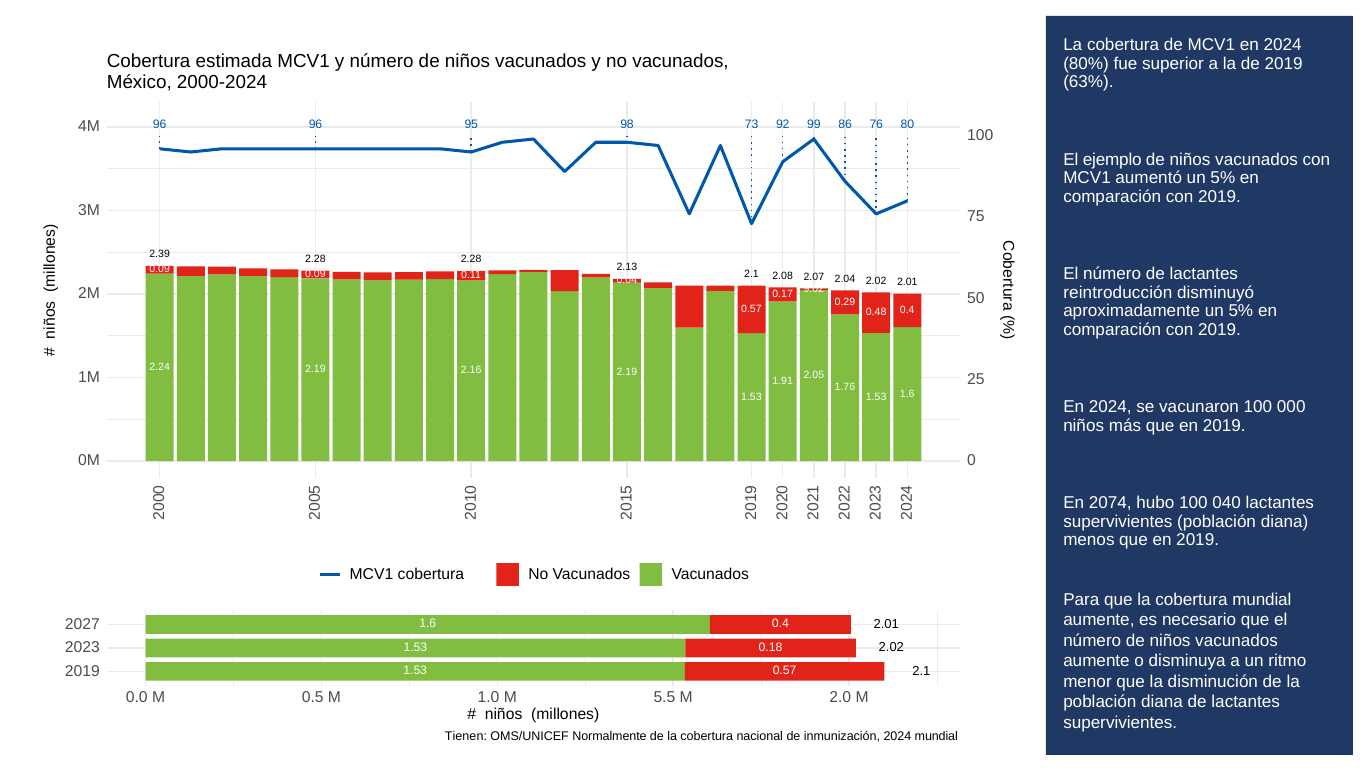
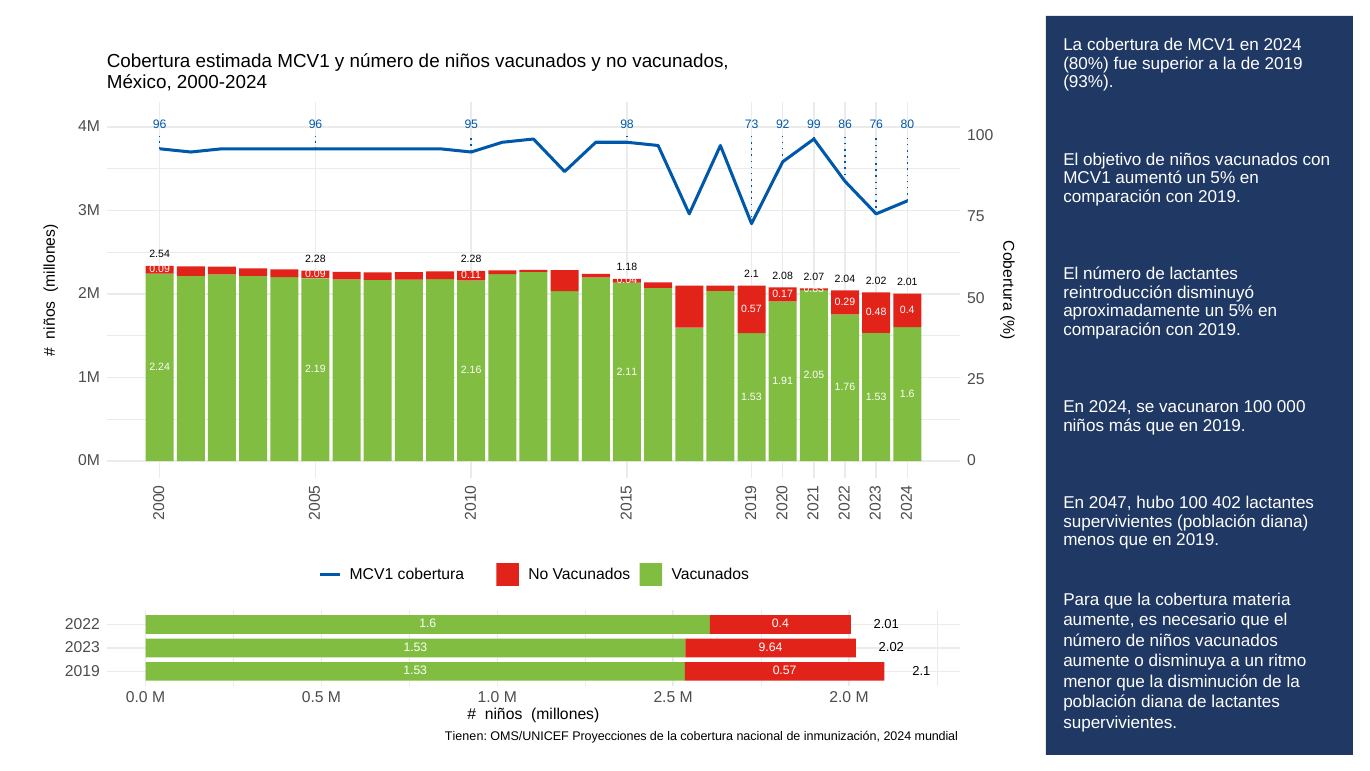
63%: 63% -> 93% (1088, 82)
ejemplo: ejemplo -> objetivo (1112, 159)
2.39: 2.39 -> 2.54 (160, 254)
2.13: 2.13 -> 1.18 (627, 267)
9.02: 9.02 -> 0.83 (814, 289)
2.19: 2.19 -> 2.11 (627, 371)
2074: 2074 -> 2047 (1110, 503)
040: 040 -> 402 (1227, 503)
cobertura mundial: mundial -> materia (1262, 599)
2027: 2027 -> 2022 (82, 624)
0.18: 0.18 -> 9.64 (771, 647)
5.5: 5.5 -> 2.5 (664, 697)
Normalmente: Normalmente -> Proyecciones (610, 736)
